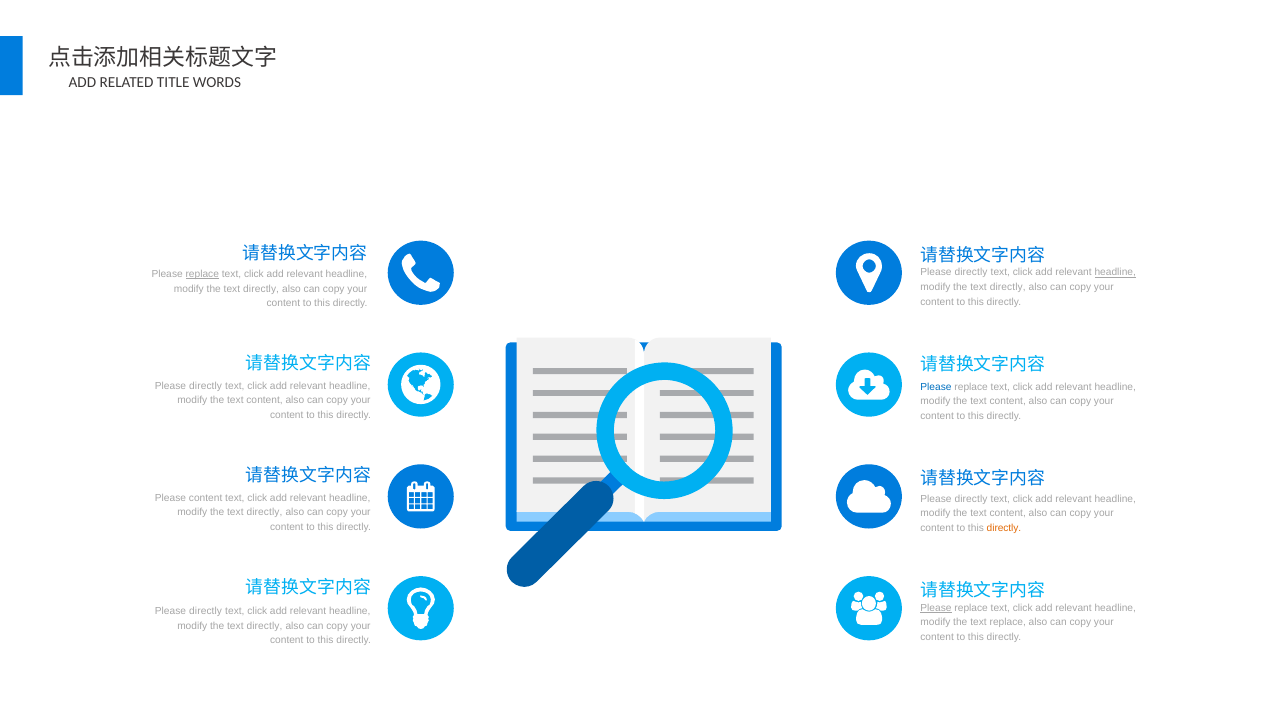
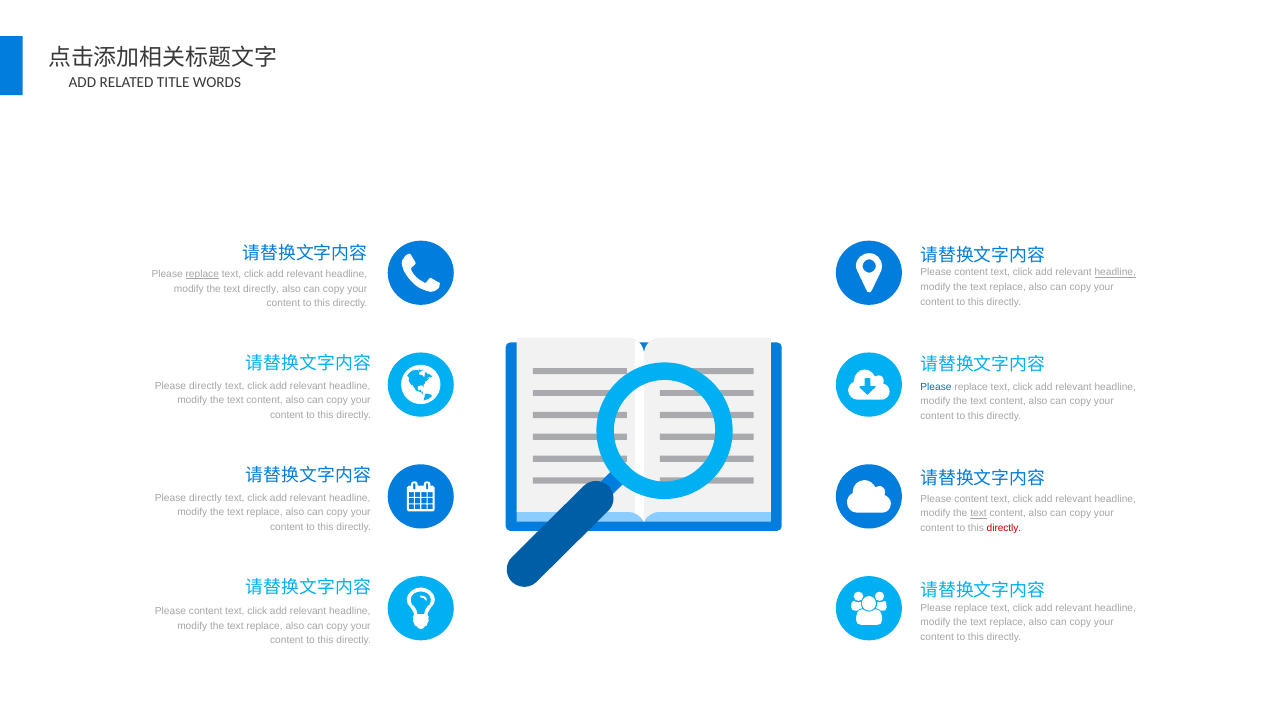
directly: directly -> content (971, 272)
directly: directly -> replace (1008, 287)
content: content -> directly (206, 498)
directly: directly -> content (971, 498)
directly: directly -> replace (265, 512)
text underline: none -> present (979, 513)
directly colour: orange -> red (1004, 528)
Please underline: present -> none (936, 608)
directly: directly -> content (206, 611)
directly: directly -> replace (265, 625)
